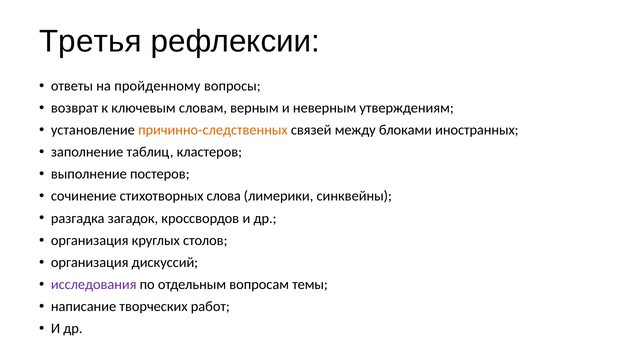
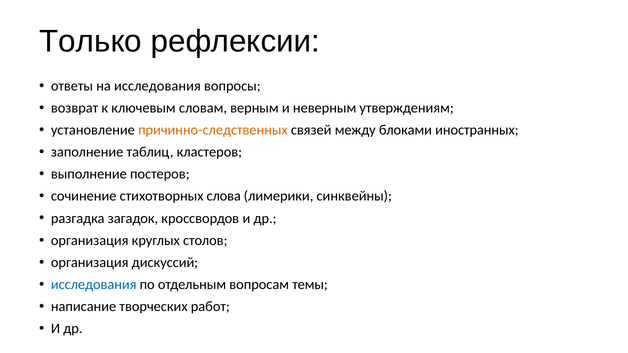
Третья: Третья -> Только (91, 42)
на пройденному: пройденному -> исследования (157, 86)
исследования colour: purple -> blue (94, 285)
